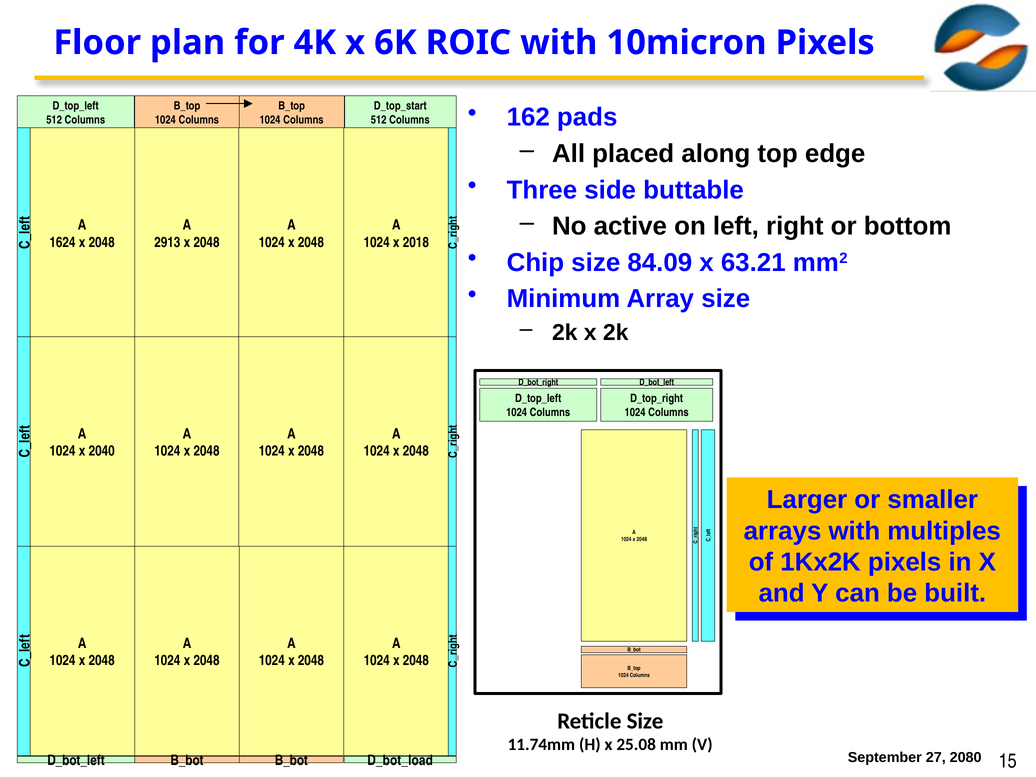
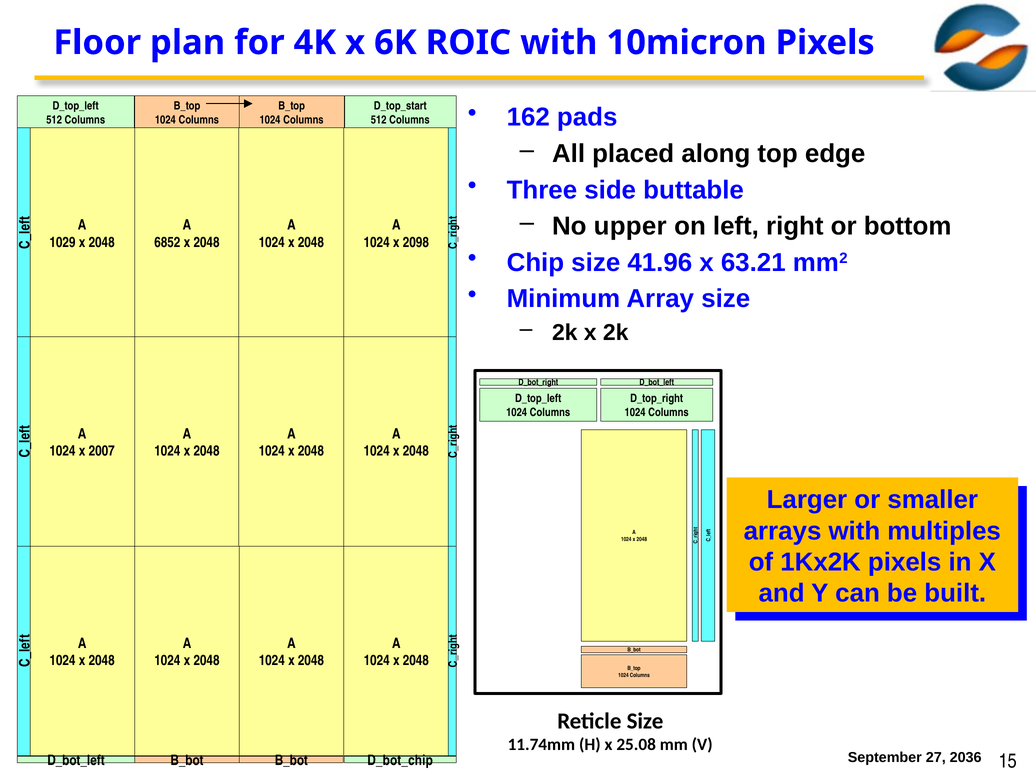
active: active -> upper (630, 226)
1624: 1624 -> 1029 (62, 242)
2913: 2913 -> 6852 (167, 242)
2018: 2018 -> 2098 (416, 242)
84.09: 84.09 -> 41.96 (660, 262)
2040: 2040 -> 2007 (102, 451)
2080: 2080 -> 2036 (966, 757)
D_bot_load: D_bot_load -> D_bot_chip (400, 760)
